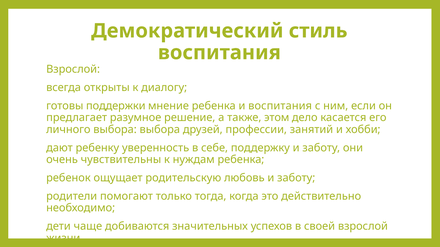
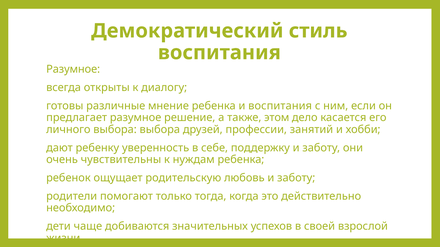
Взрослой: Взрослой -> Разумное (73, 69)
поддержки: поддержки -> различные (116, 106)
